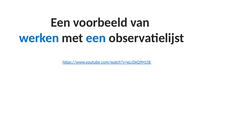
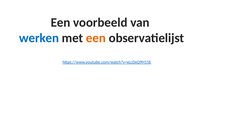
een colour: blue -> orange (96, 38)
